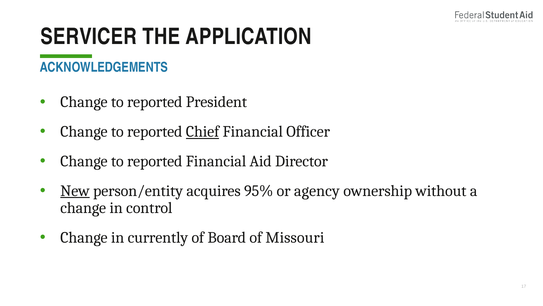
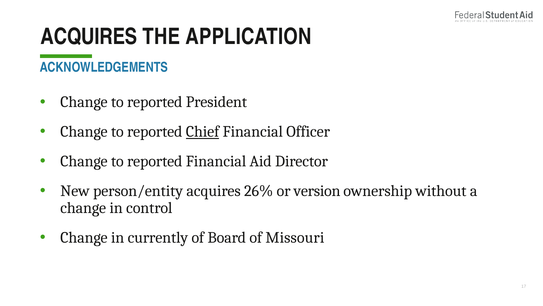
SERVICER: SERVICER -> ACQUIRES (89, 37)
New underline: present -> none (75, 190)
95%: 95% -> 26% (259, 190)
agency: agency -> version (317, 190)
